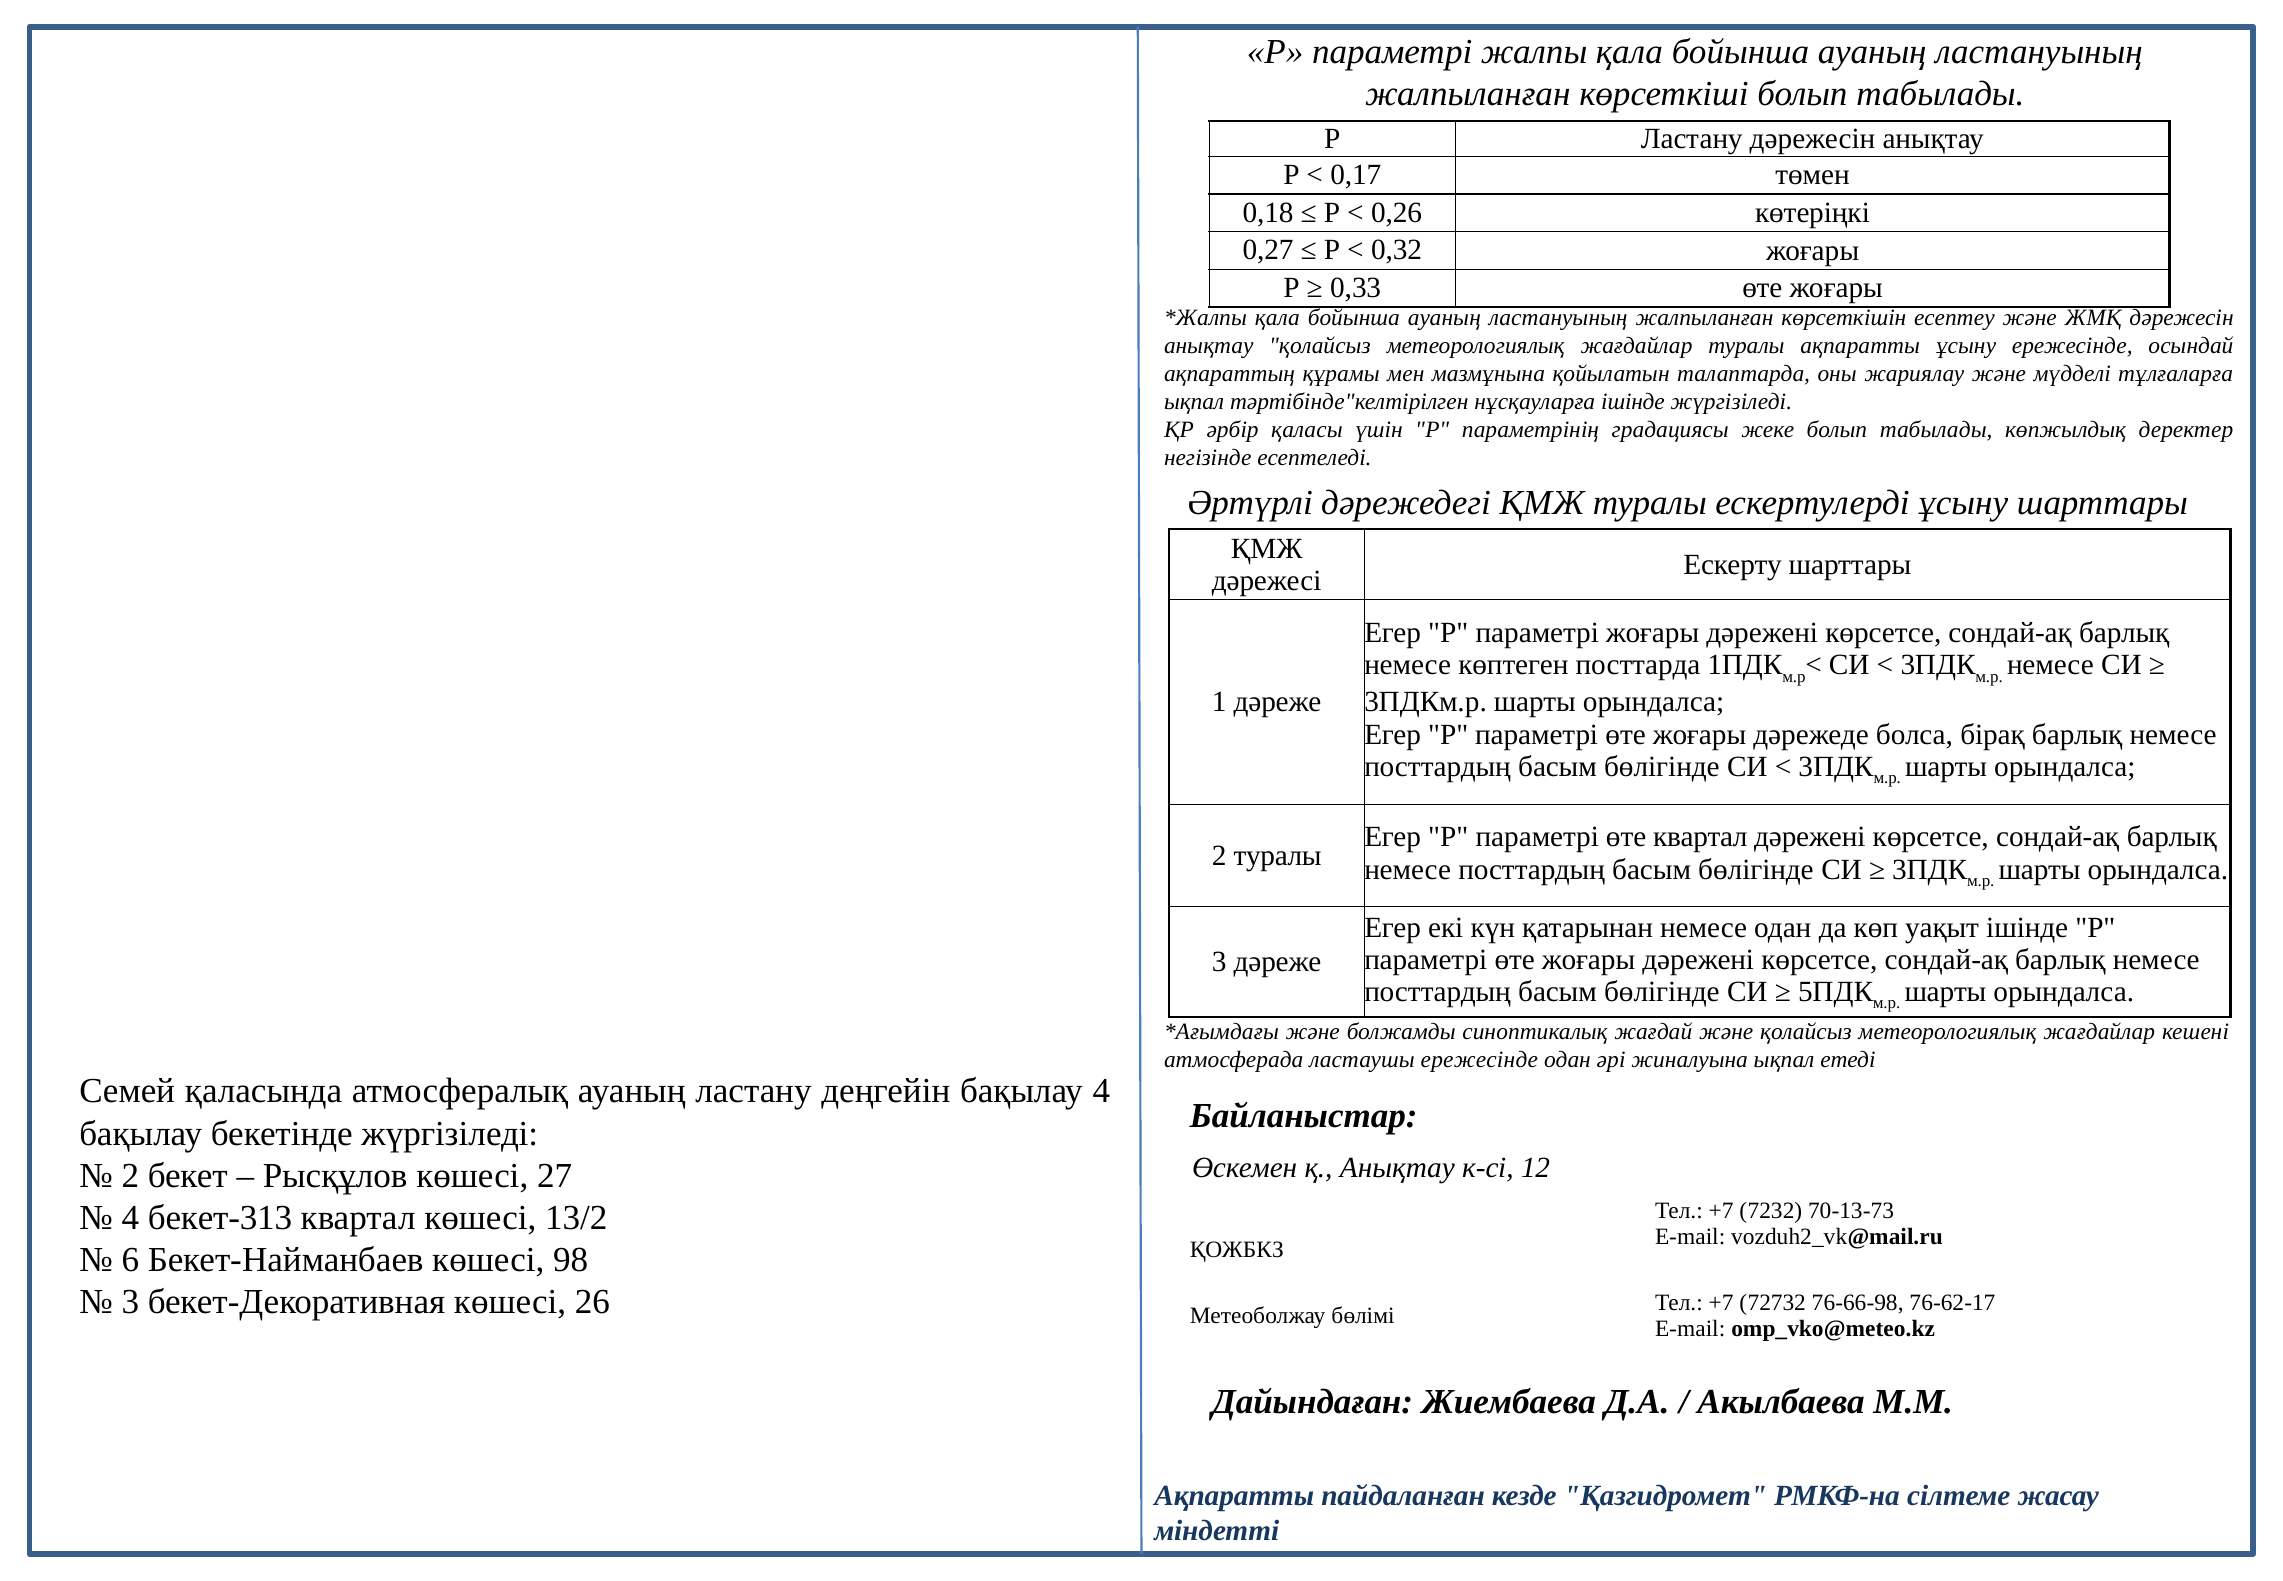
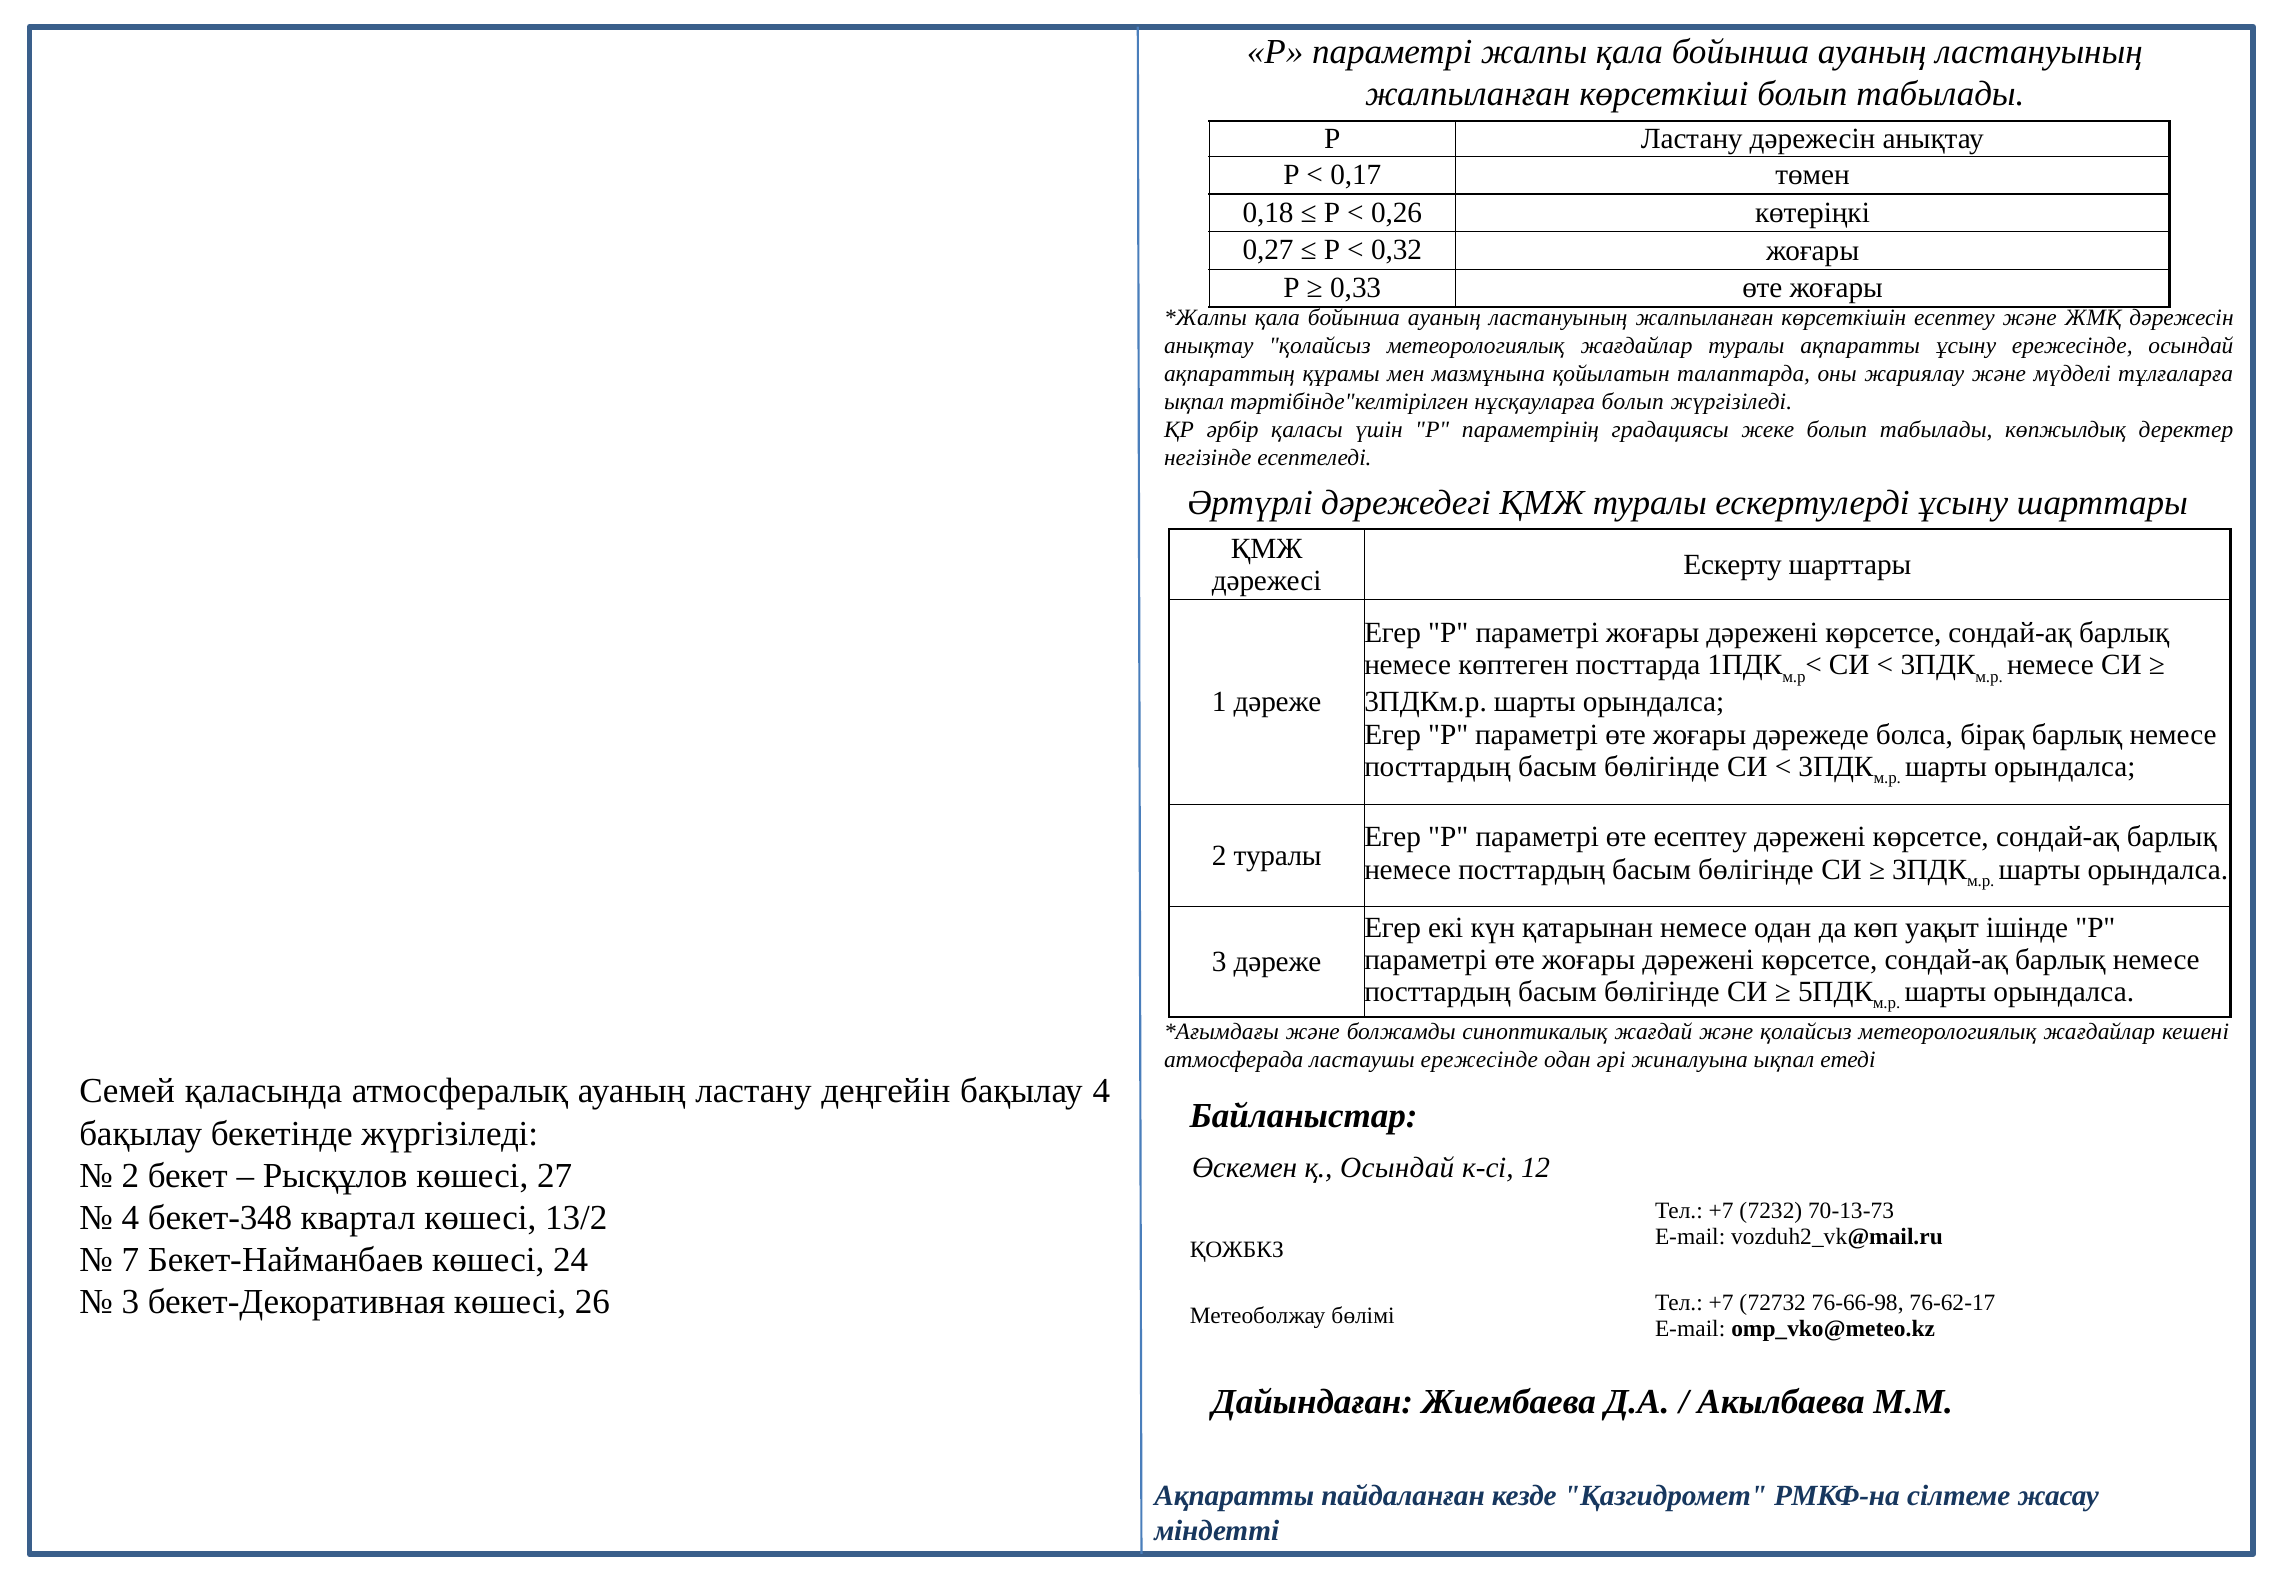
нұсқауларға ішінде: ішінде -> болып (1633, 402)
өте квартал: квартал -> есептеу (1700, 837)
қ Анықтау: Анықтау -> Осындай (1397, 1168)
бекет-313: бекет-313 -> бекет-348 (220, 1217)
6: 6 -> 7 (130, 1260)
98: 98 -> 24 (571, 1260)
